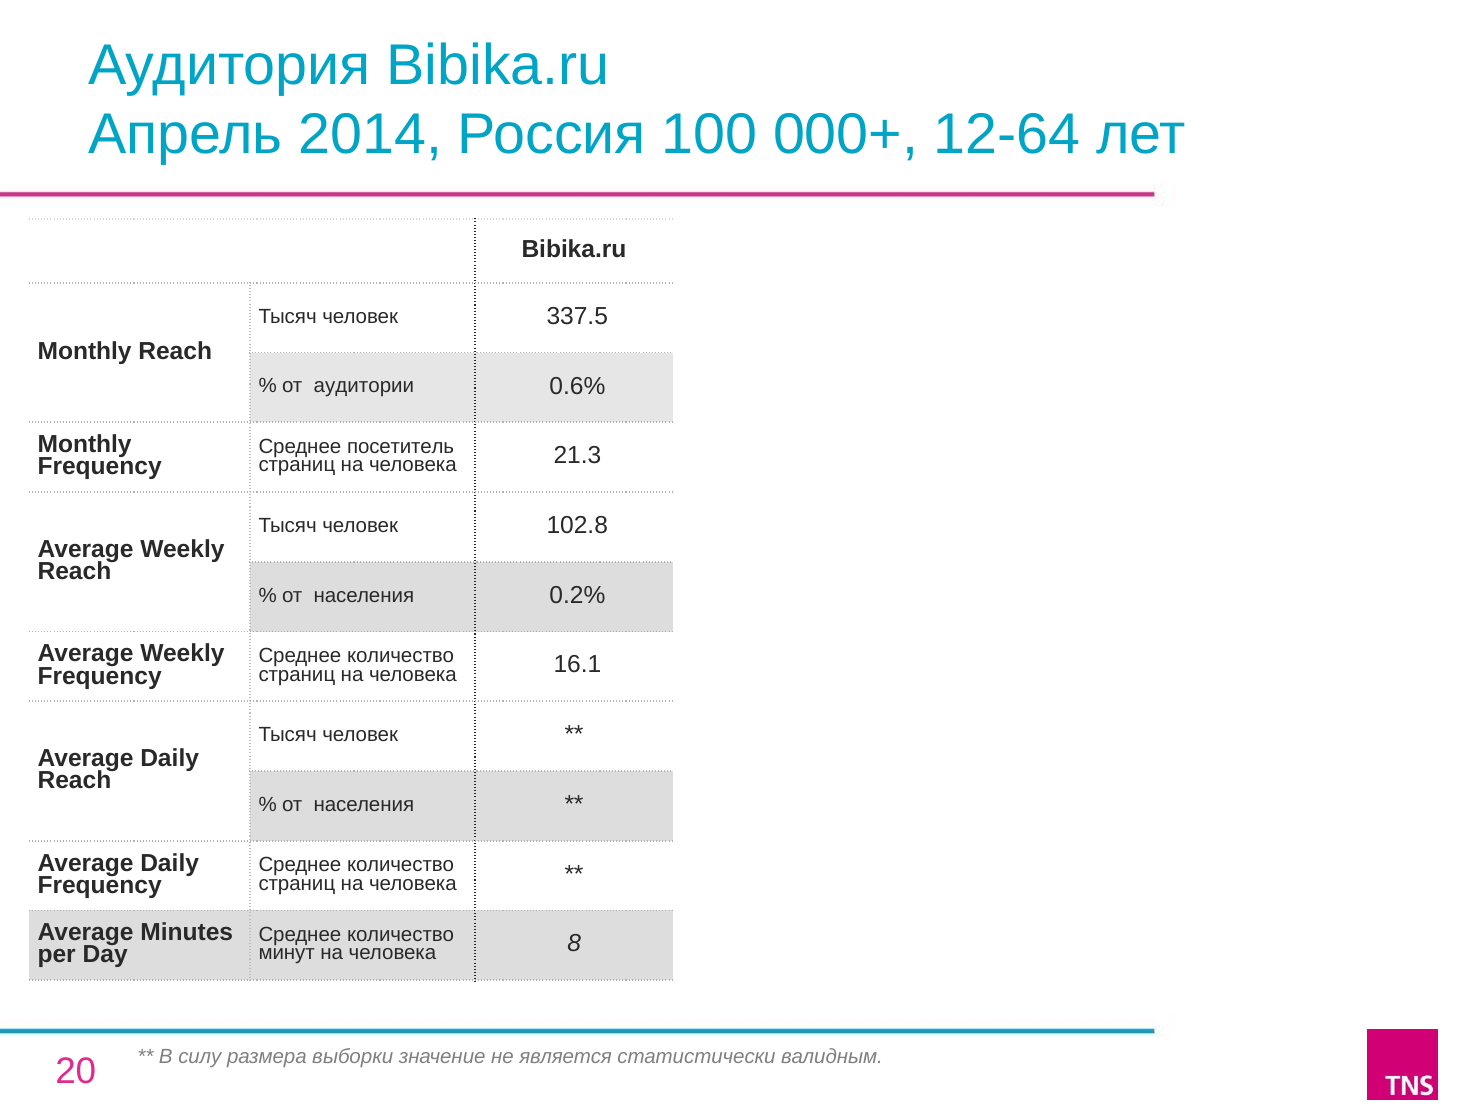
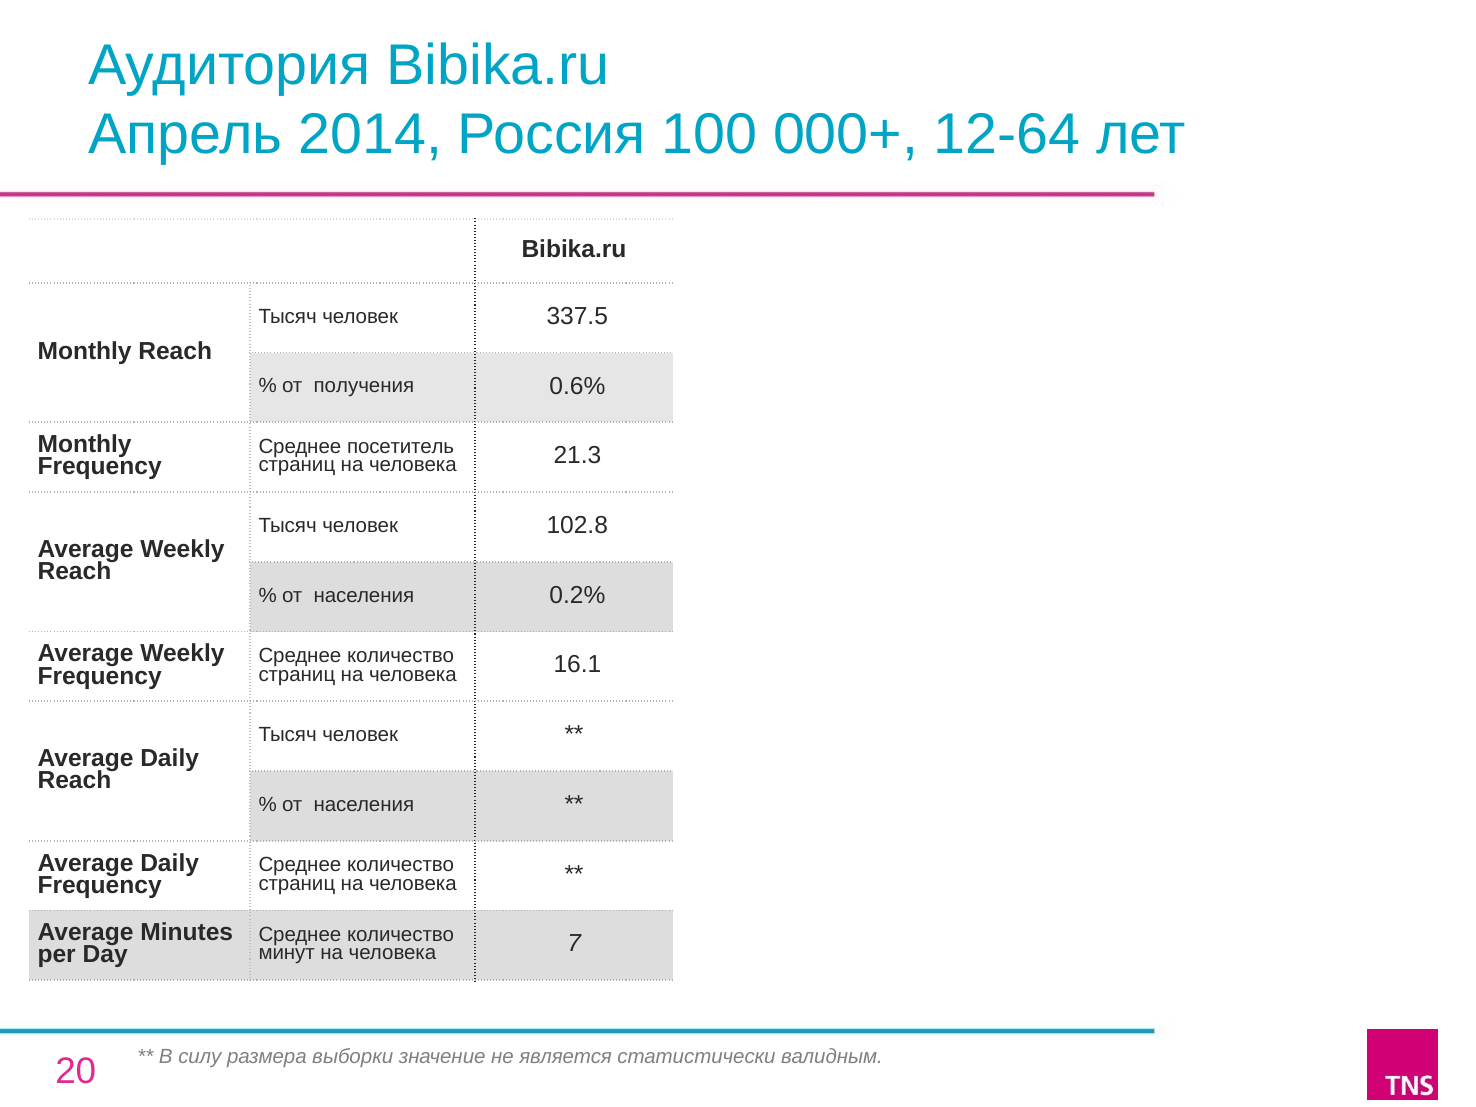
аудитории: аудитории -> получения (364, 386)
8: 8 -> 7 (574, 944)
